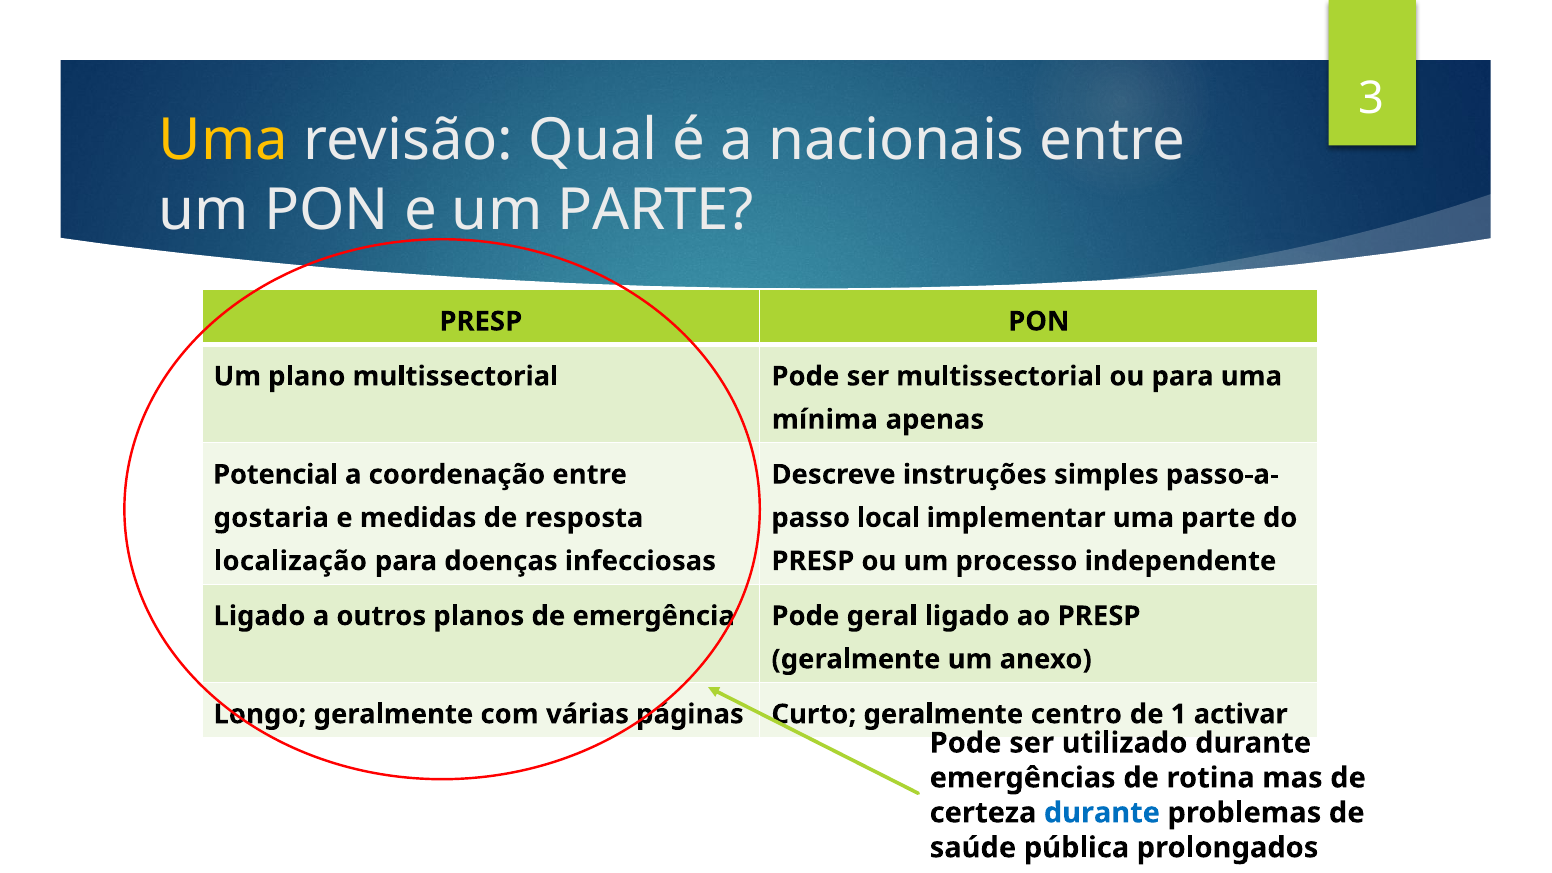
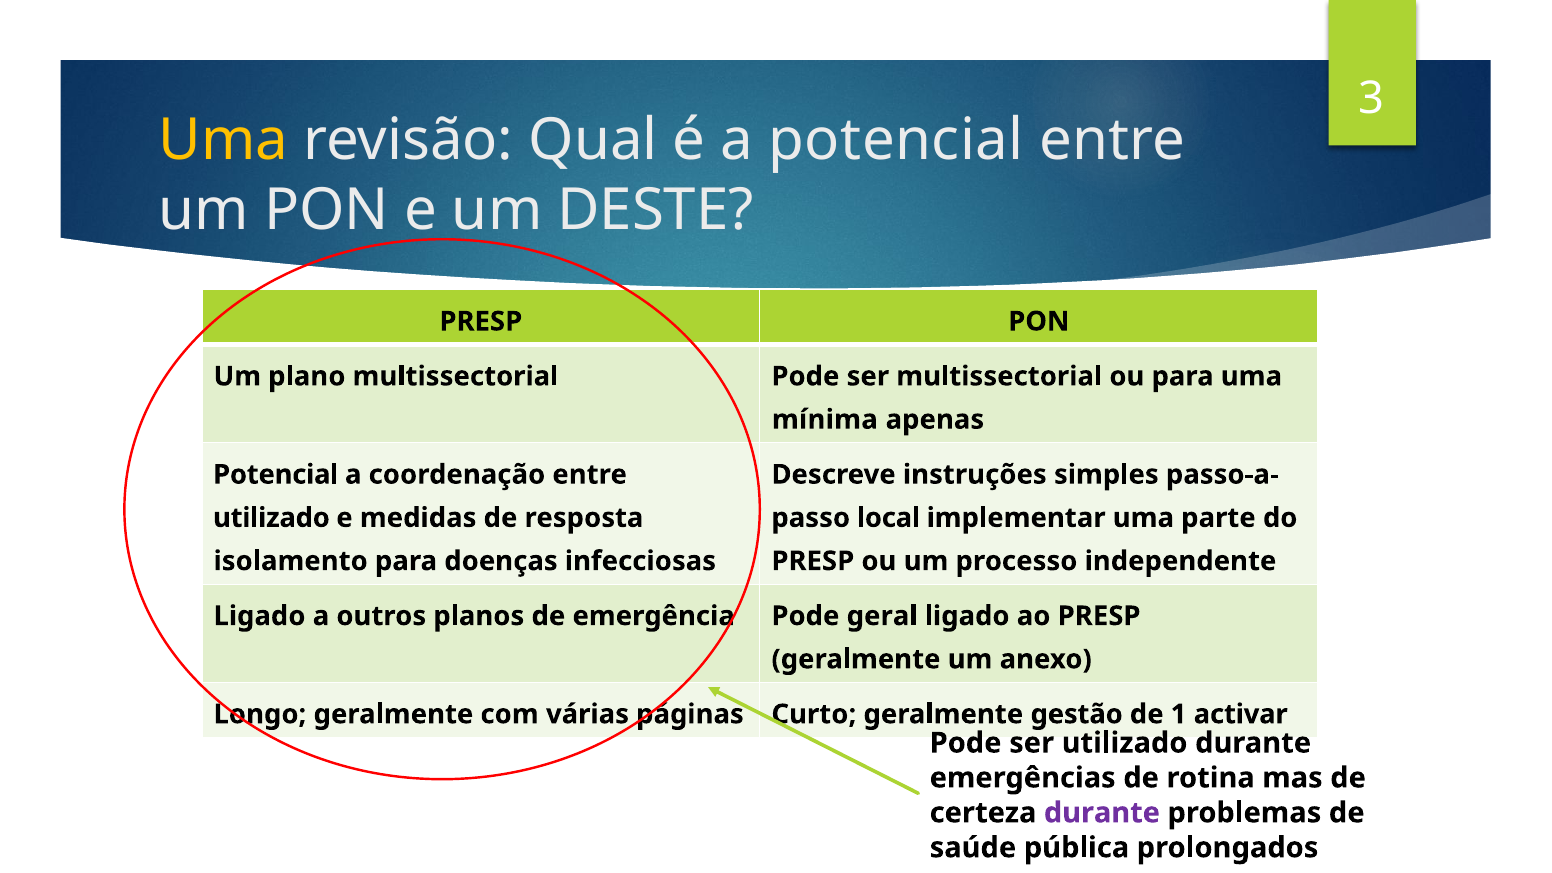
a nacionais: nacionais -> potencial (896, 140)
um PARTE: PARTE -> DESTE (656, 210)
gostaria: gostaria -> utilizado (271, 518)
localização: localização -> isolamento (291, 561)
centro: centro -> gestão (1077, 714)
durante colour: blue -> purple (1102, 813)
